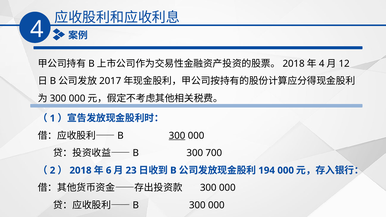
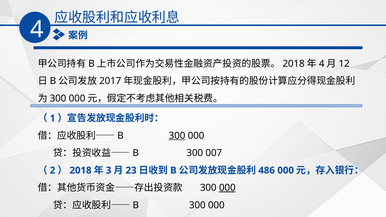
700: 700 -> 007 (214, 153)
6: 6 -> 3 (109, 170)
194: 194 -> 486 (267, 170)
000 underline: none -> present (227, 188)
